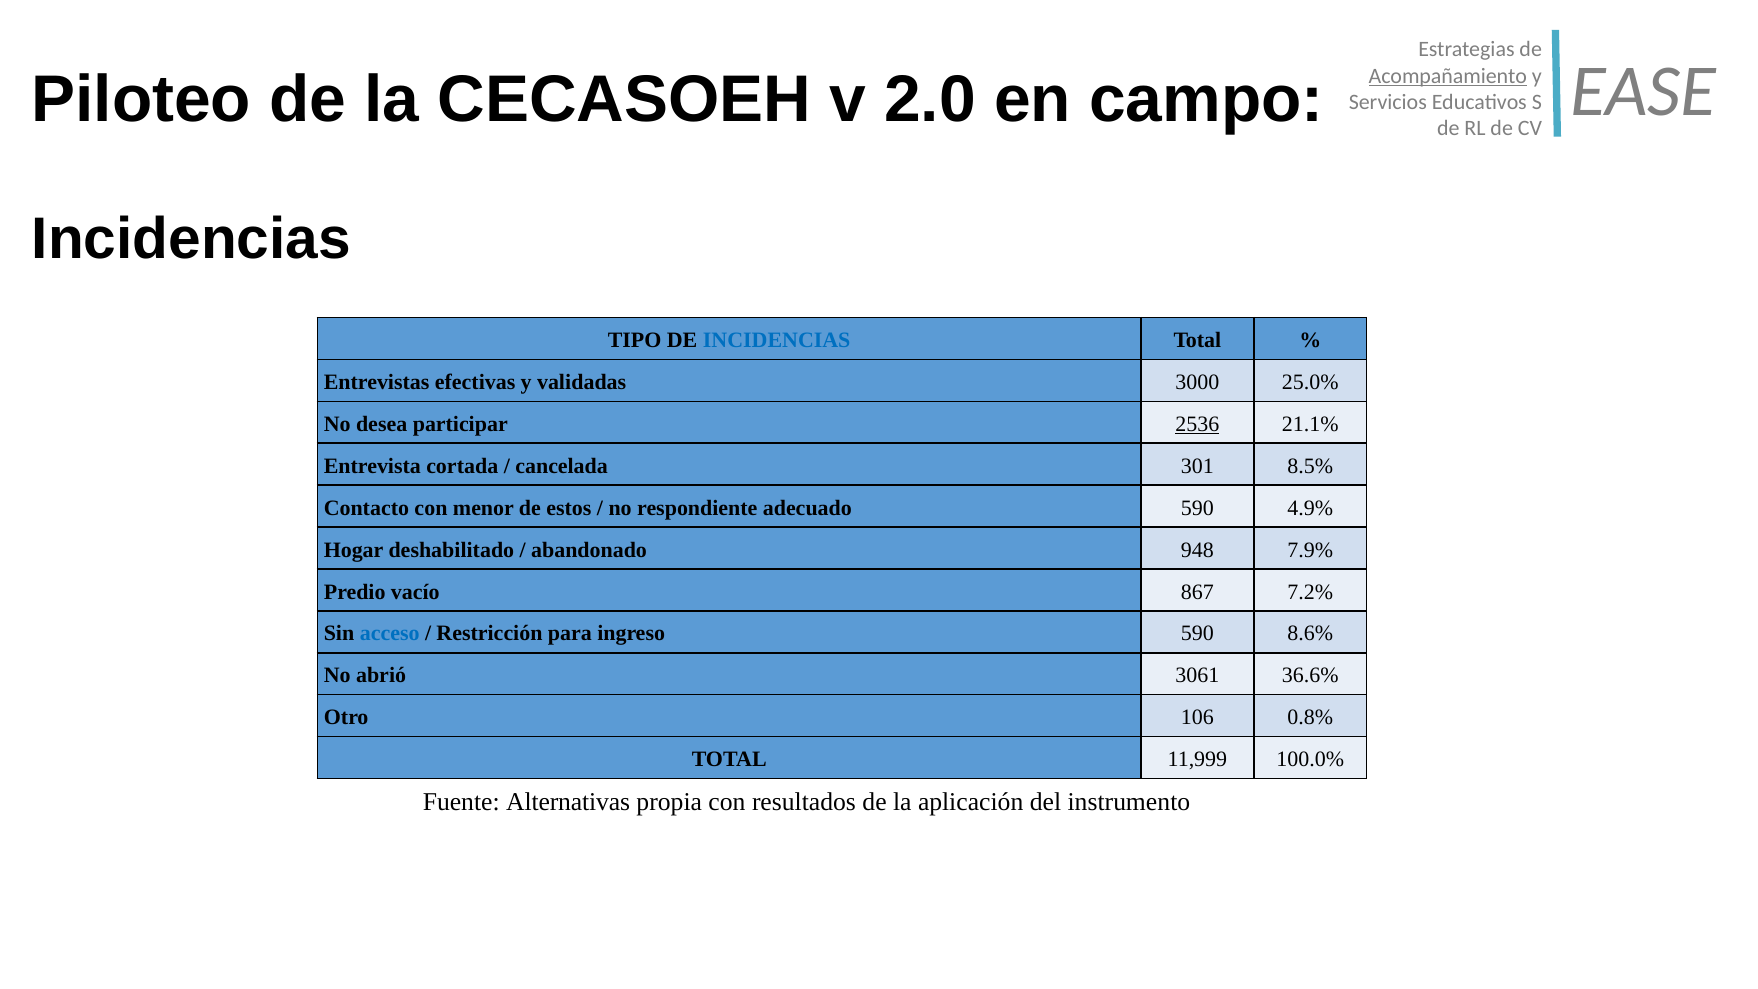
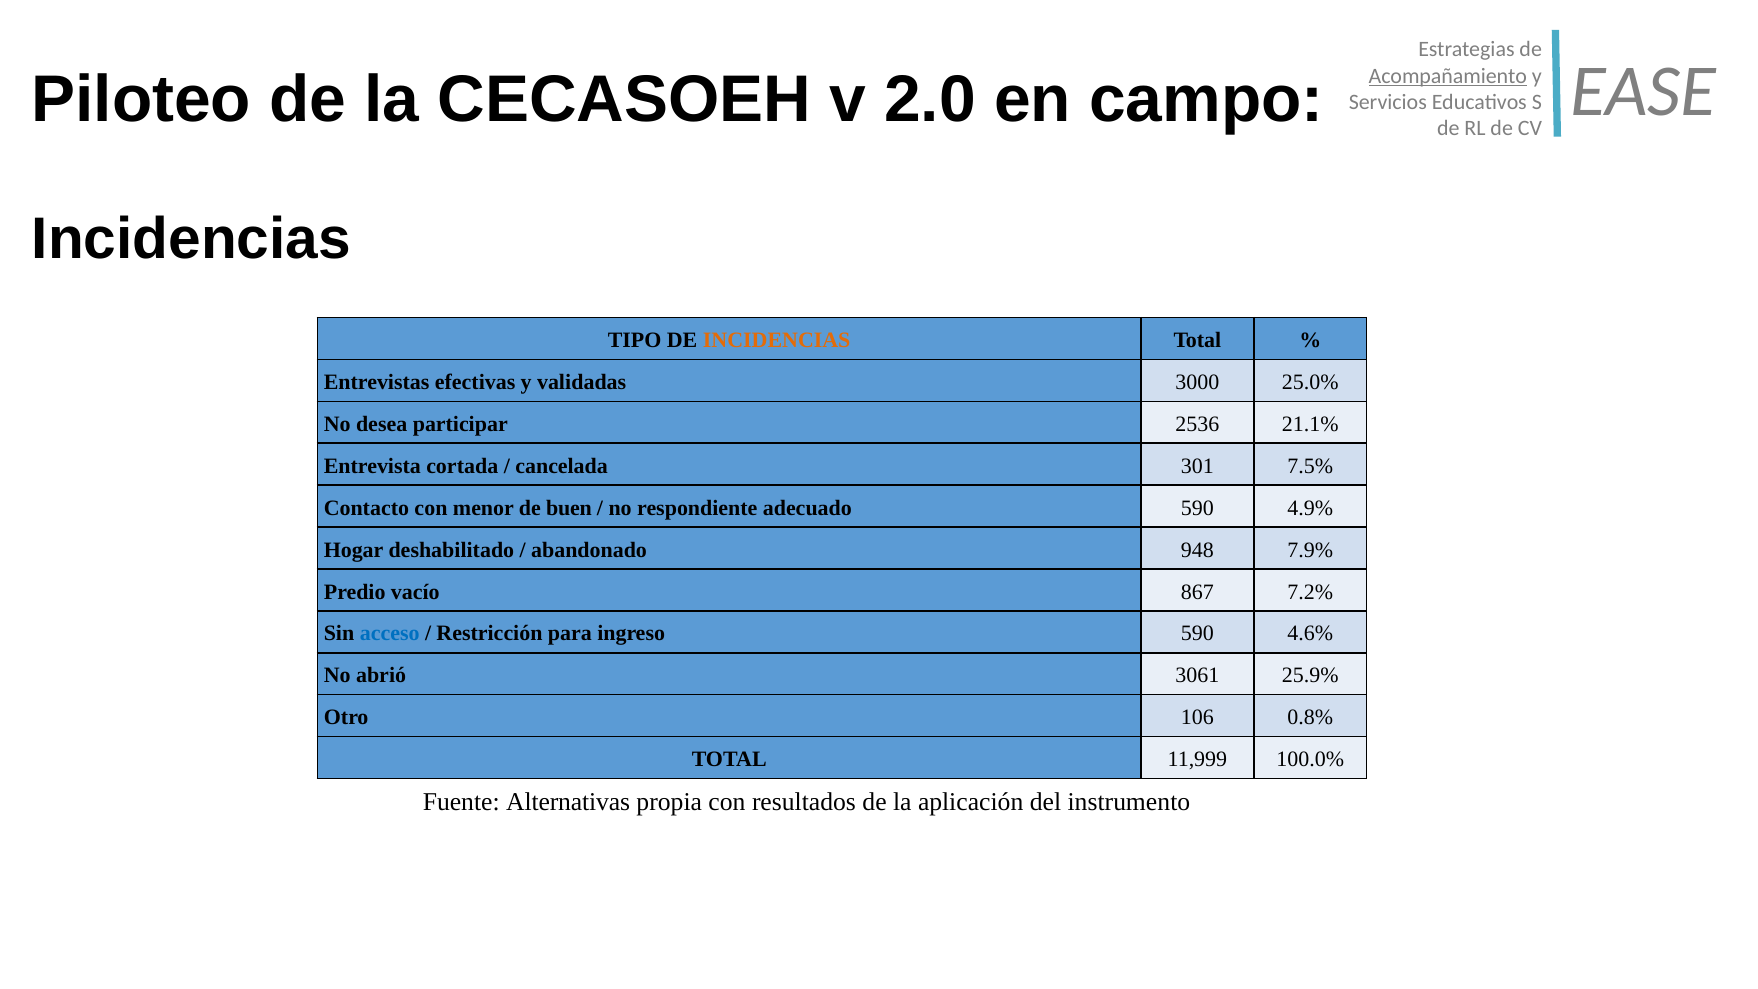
INCIDENCIAS colour: blue -> orange (777, 340)
2536 underline: present -> none (1197, 424)
8.5%: 8.5% -> 7.5% (1310, 466)
estos: estos -> buen (569, 508)
8.6%: 8.6% -> 4.6% (1310, 634)
36.6%: 36.6% -> 25.9% (1310, 676)
